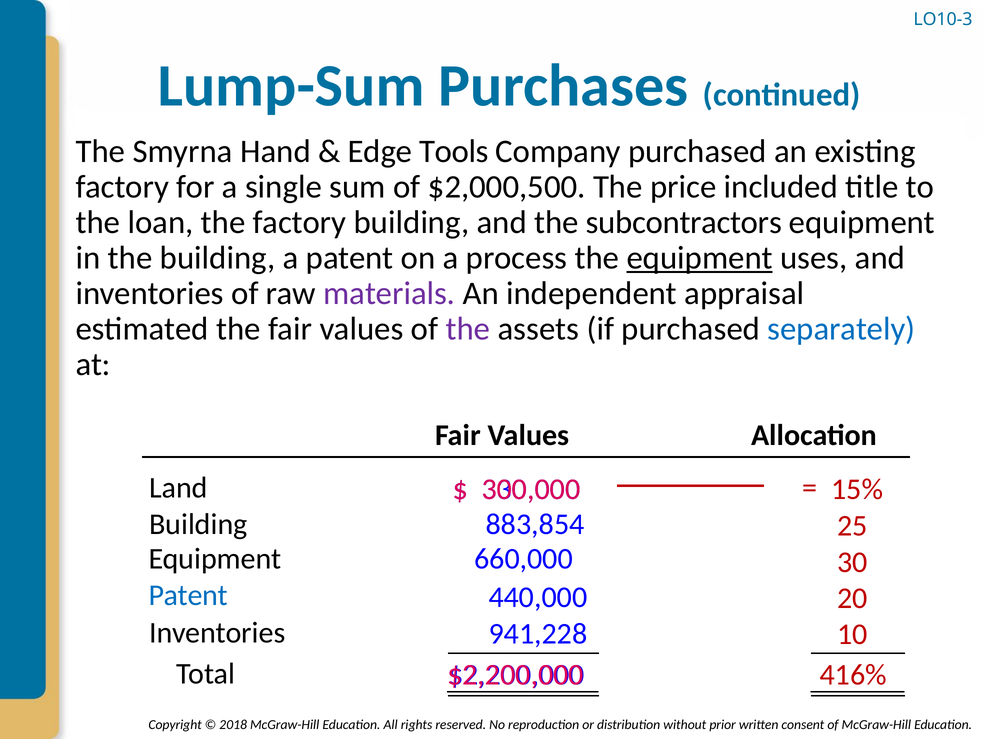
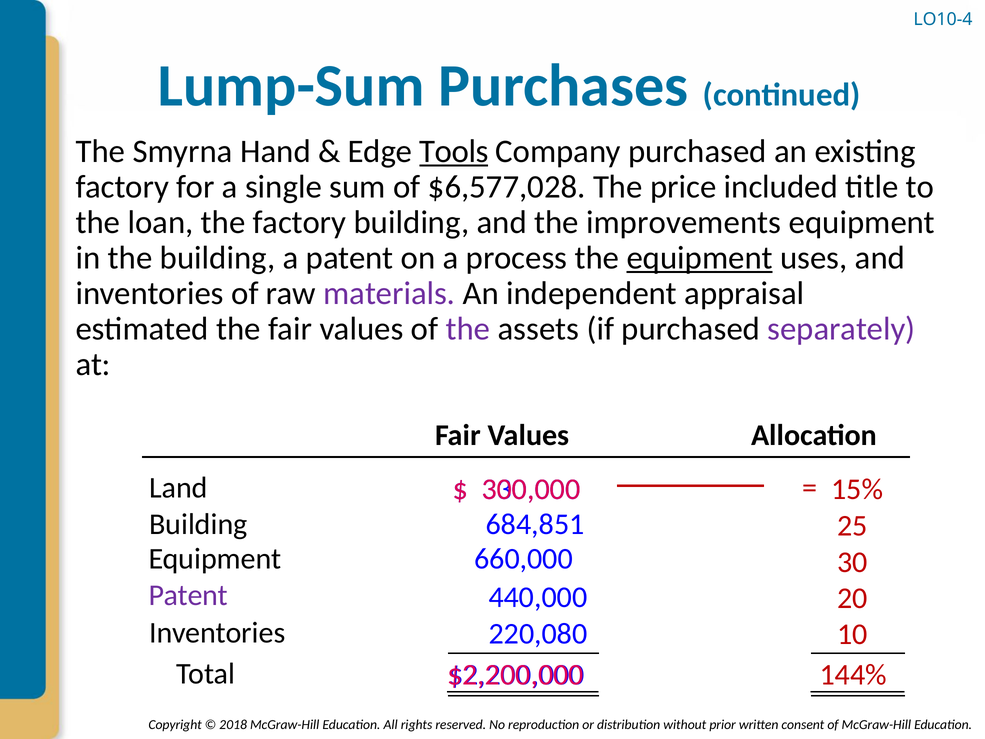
LO10-3: LO10-3 -> LO10-4 (943, 19)
Tools underline: none -> present (454, 151)
$2,000,500: $2,000,500 -> $6,577,028 (507, 187)
subcontractors: subcontractors -> improvements (684, 222)
separately colour: blue -> purple (841, 329)
883,854: 883,854 -> 684,851 (535, 524)
Patent colour: blue -> purple (188, 595)
941,228: 941,228 -> 220,080 (538, 633)
416%: 416% -> 144% (853, 675)
